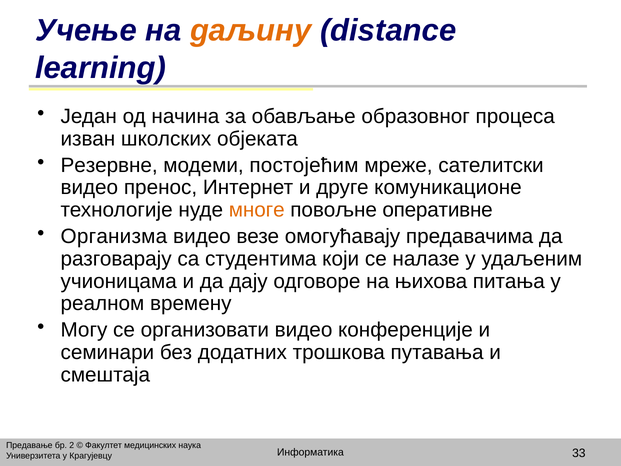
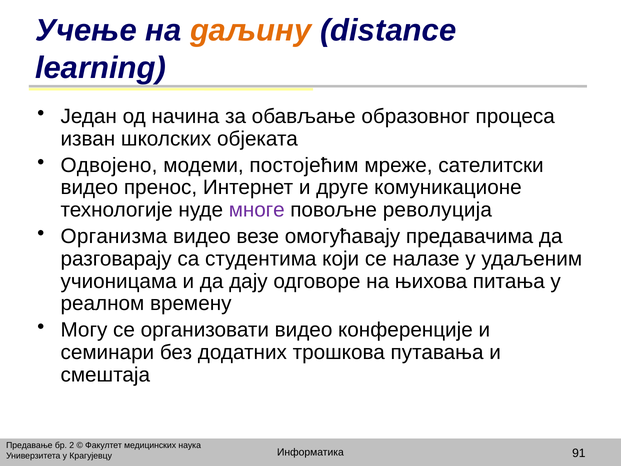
Резервне: Резервне -> Одвојено (109, 165)
многе colour: orange -> purple (257, 210)
оперативне: оперативне -> револуција (437, 210)
33: 33 -> 91 (579, 453)
